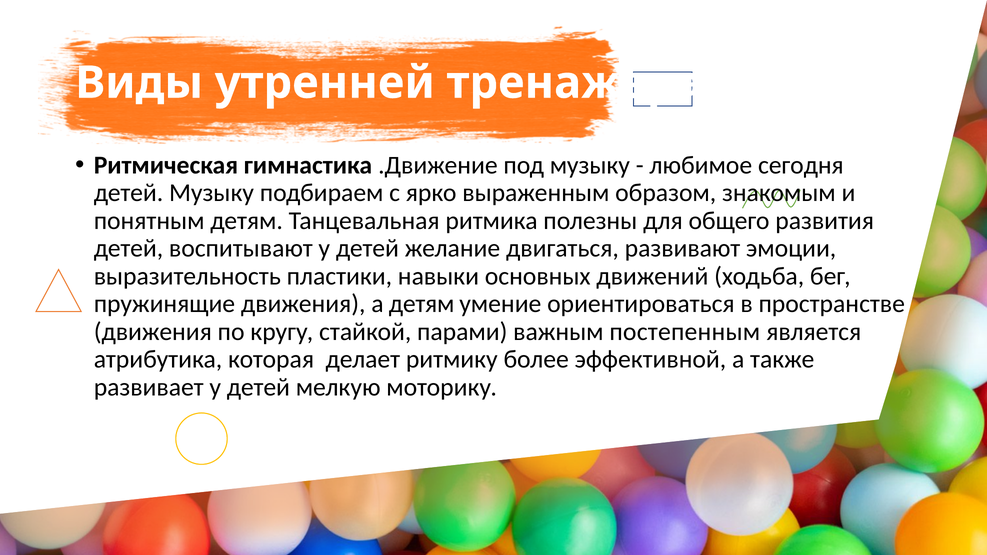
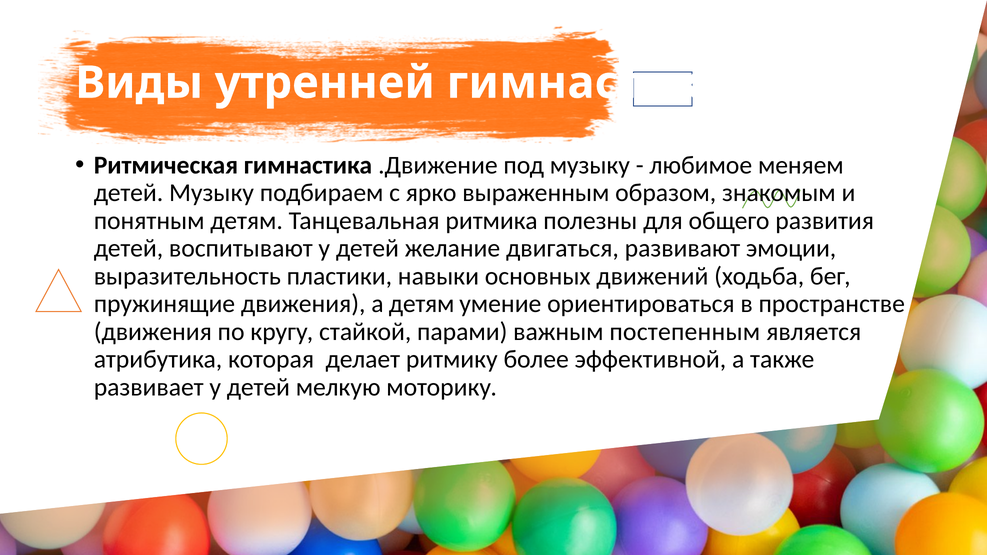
утренней тренажерах: тренажерах -> гимнастика (587, 83)
сегодня: сегодня -> меняем (801, 165)
